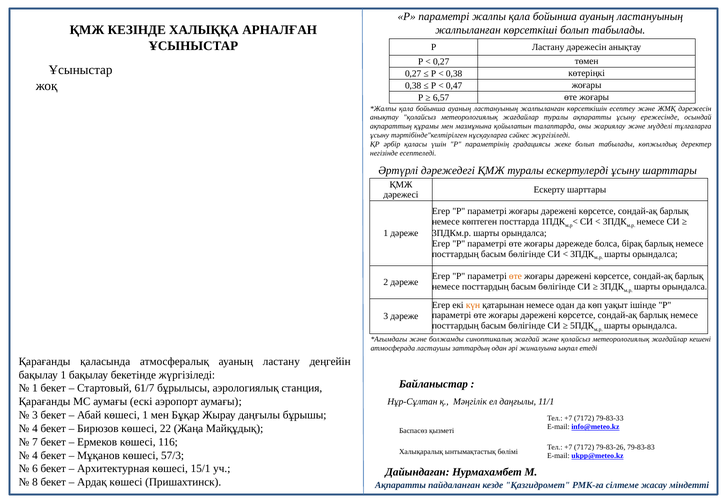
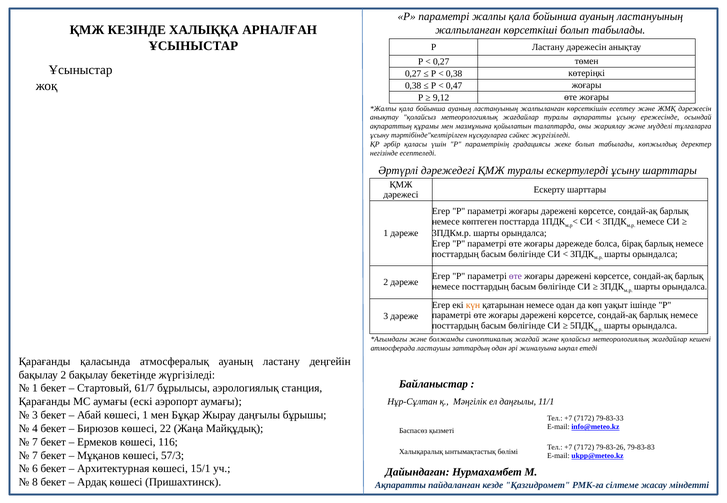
6,57: 6,57 -> 9,12 (441, 98)
өте colour: orange -> purple (515, 277)
бақылау 1: 1 -> 2 (63, 375)
4: 4 -> 7 (35, 456)
